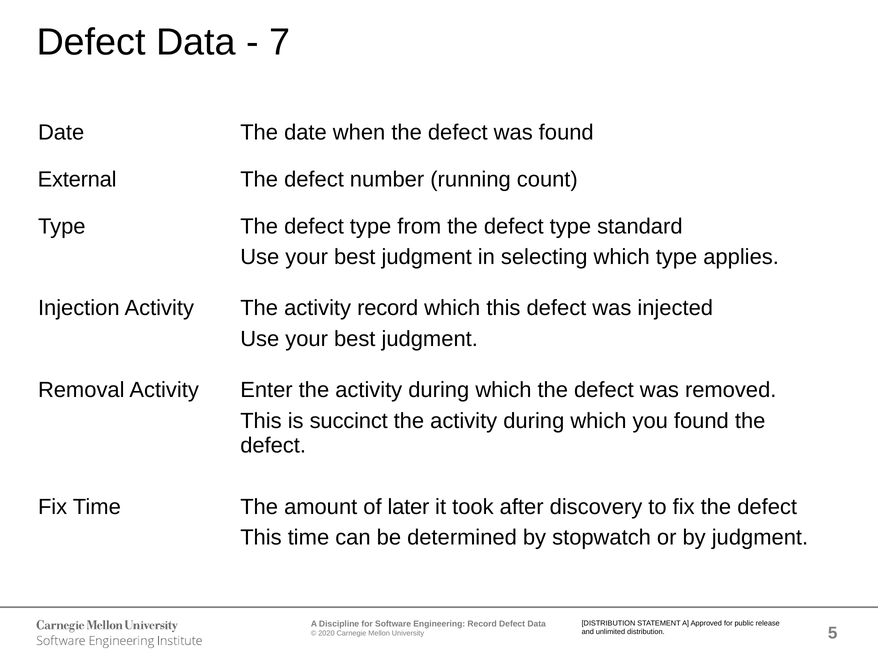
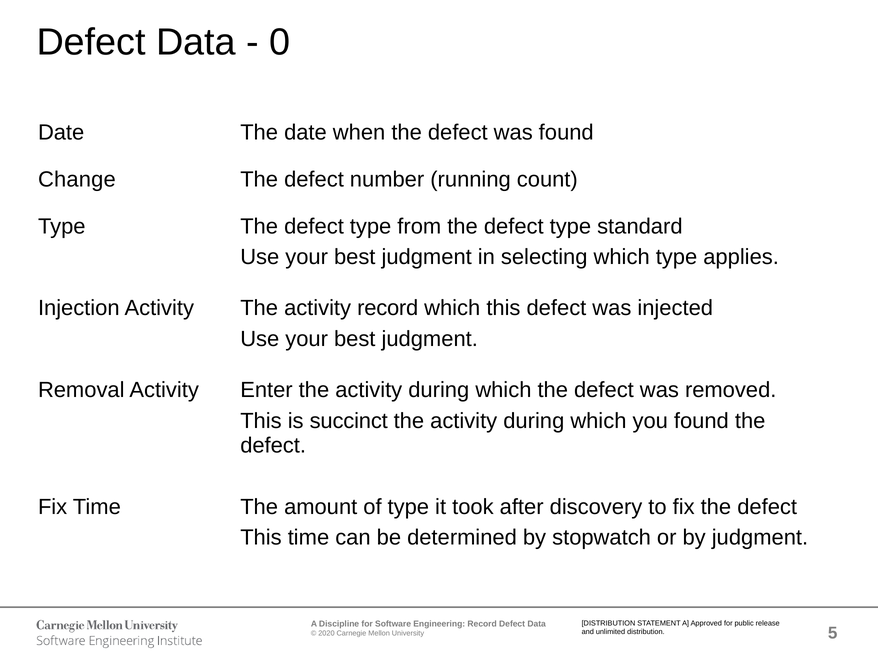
7: 7 -> 0 (280, 42)
External: External -> Change (77, 180)
of later: later -> type (408, 507)
